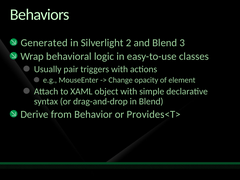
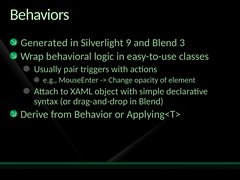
2: 2 -> 9 (129, 43)
Provides<T>: Provides<T> -> Applying<T> (154, 114)
